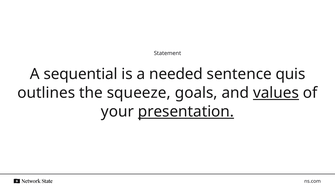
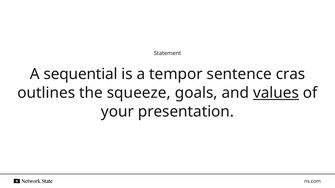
needed: needed -> tempor (176, 74)
quis: quis -> cras (290, 74)
presentation underline: present -> none (186, 112)
